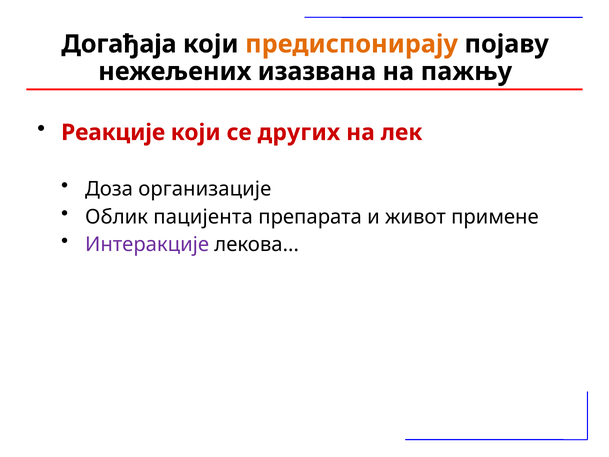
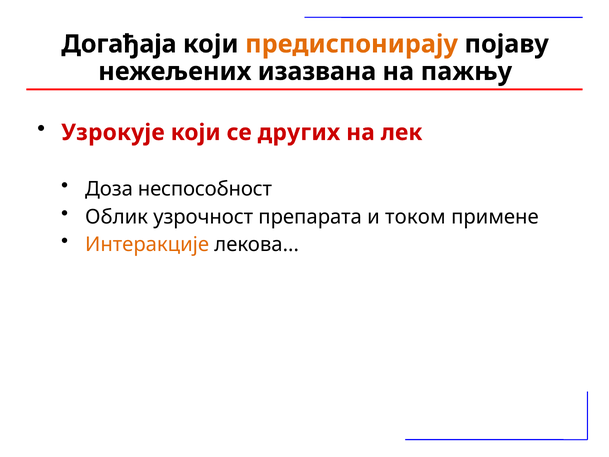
Реакције: Реакције -> Узрокује (113, 132)
организације: организације -> неспособност (205, 189)
пацијента: пацијента -> узрочност (203, 217)
живот: живот -> током (415, 217)
Интеракције colour: purple -> orange (147, 244)
